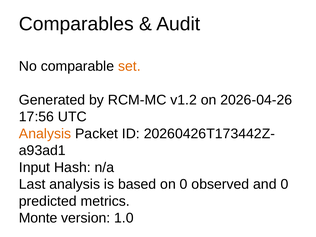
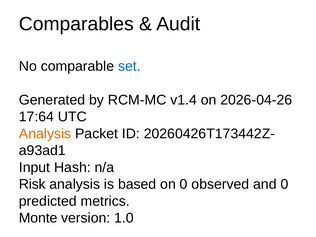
set colour: orange -> blue (129, 66)
v1.2: v1.2 -> v1.4 (184, 100)
17:56: 17:56 -> 17:64 (36, 117)
Last: Last -> Risk (32, 184)
